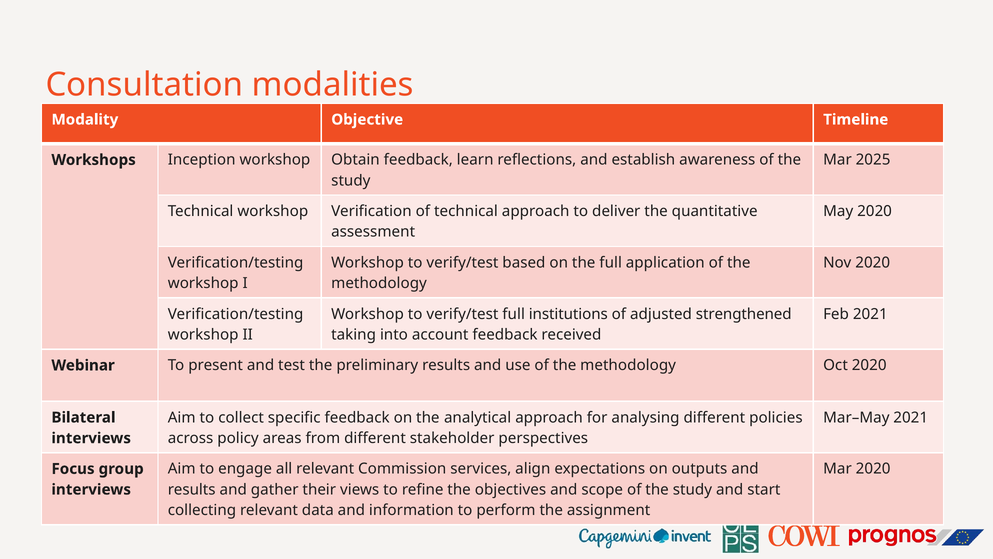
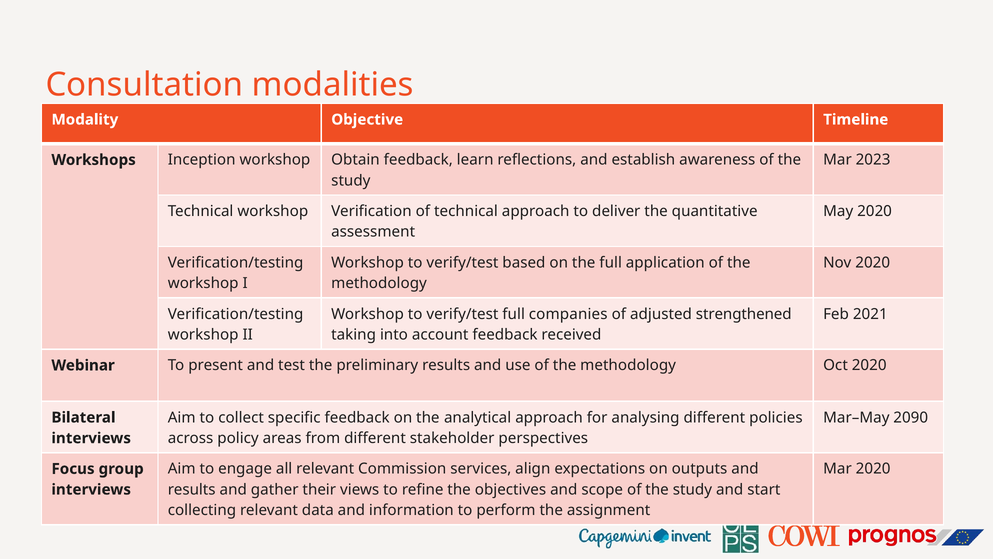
2025: 2025 -> 2023 (873, 160)
institutions: institutions -> companies (568, 314)
Mar–May 2021: 2021 -> 2090 (911, 417)
